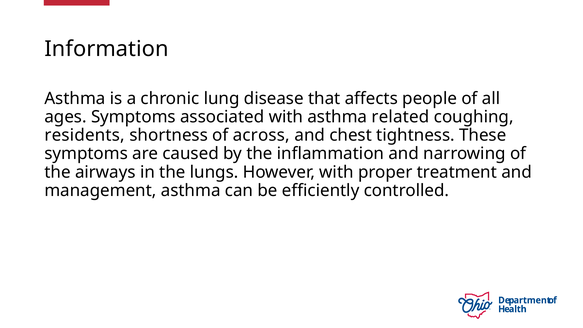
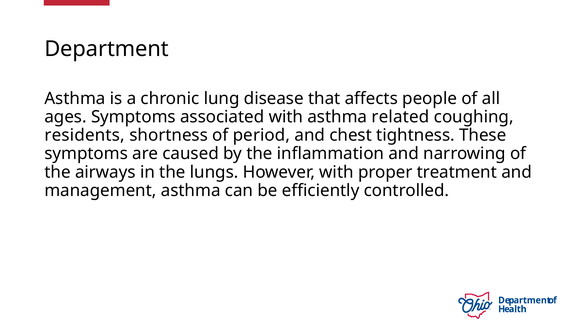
Information: Information -> Department (107, 49)
across: across -> period (261, 135)
